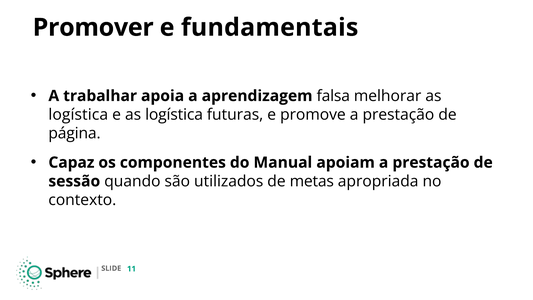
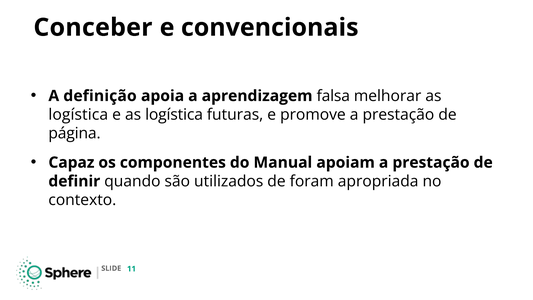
Promover: Promover -> Conceber (93, 27)
fundamentais: fundamentais -> convencionais (270, 27)
trabalhar: trabalhar -> definição (100, 96)
sessão: sessão -> definir (74, 181)
metas: metas -> foram (312, 181)
